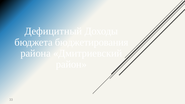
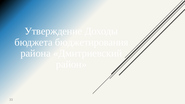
Дефицитный: Дефицитный -> Утверждение (53, 31)
